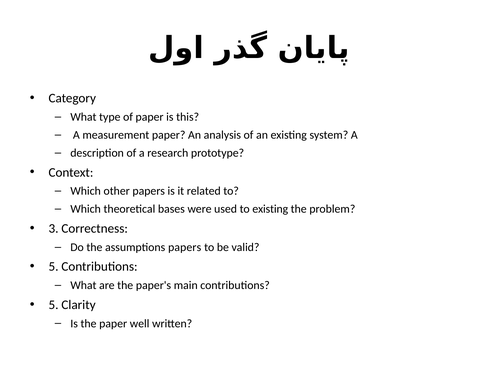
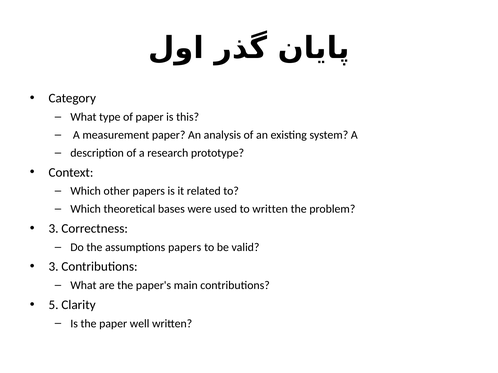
to existing: existing -> written (270, 209)
5: 5 -> 3 (54, 267)
